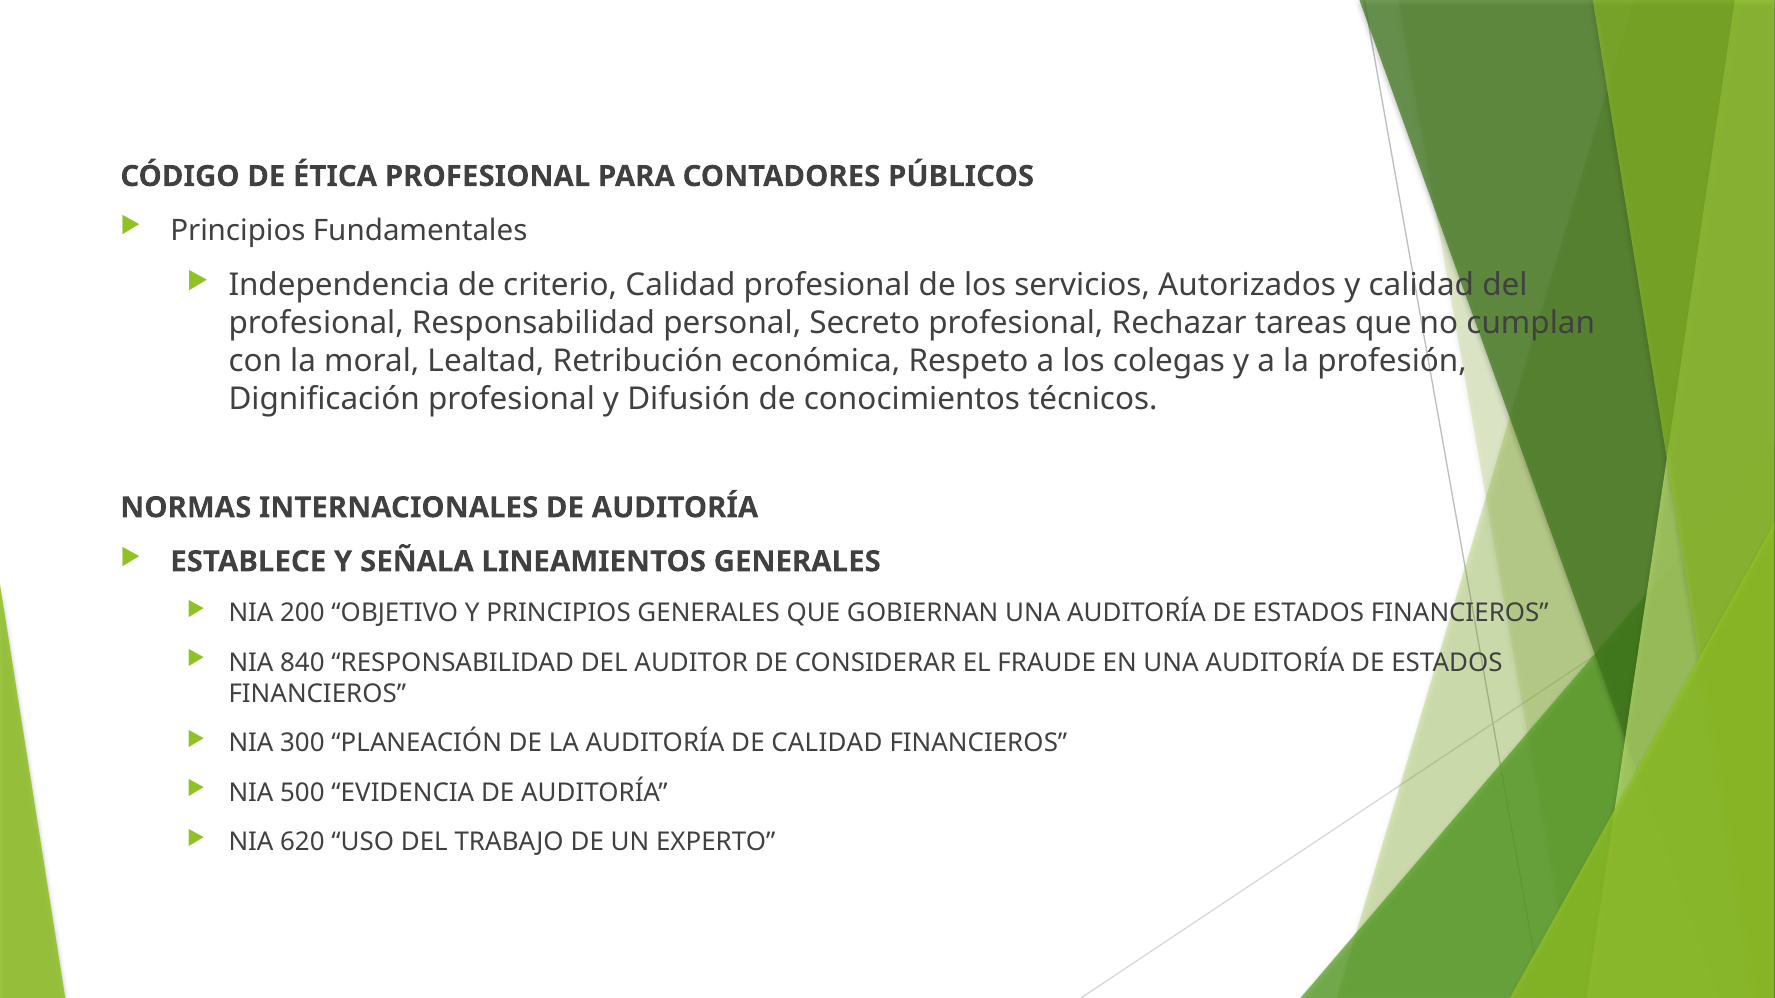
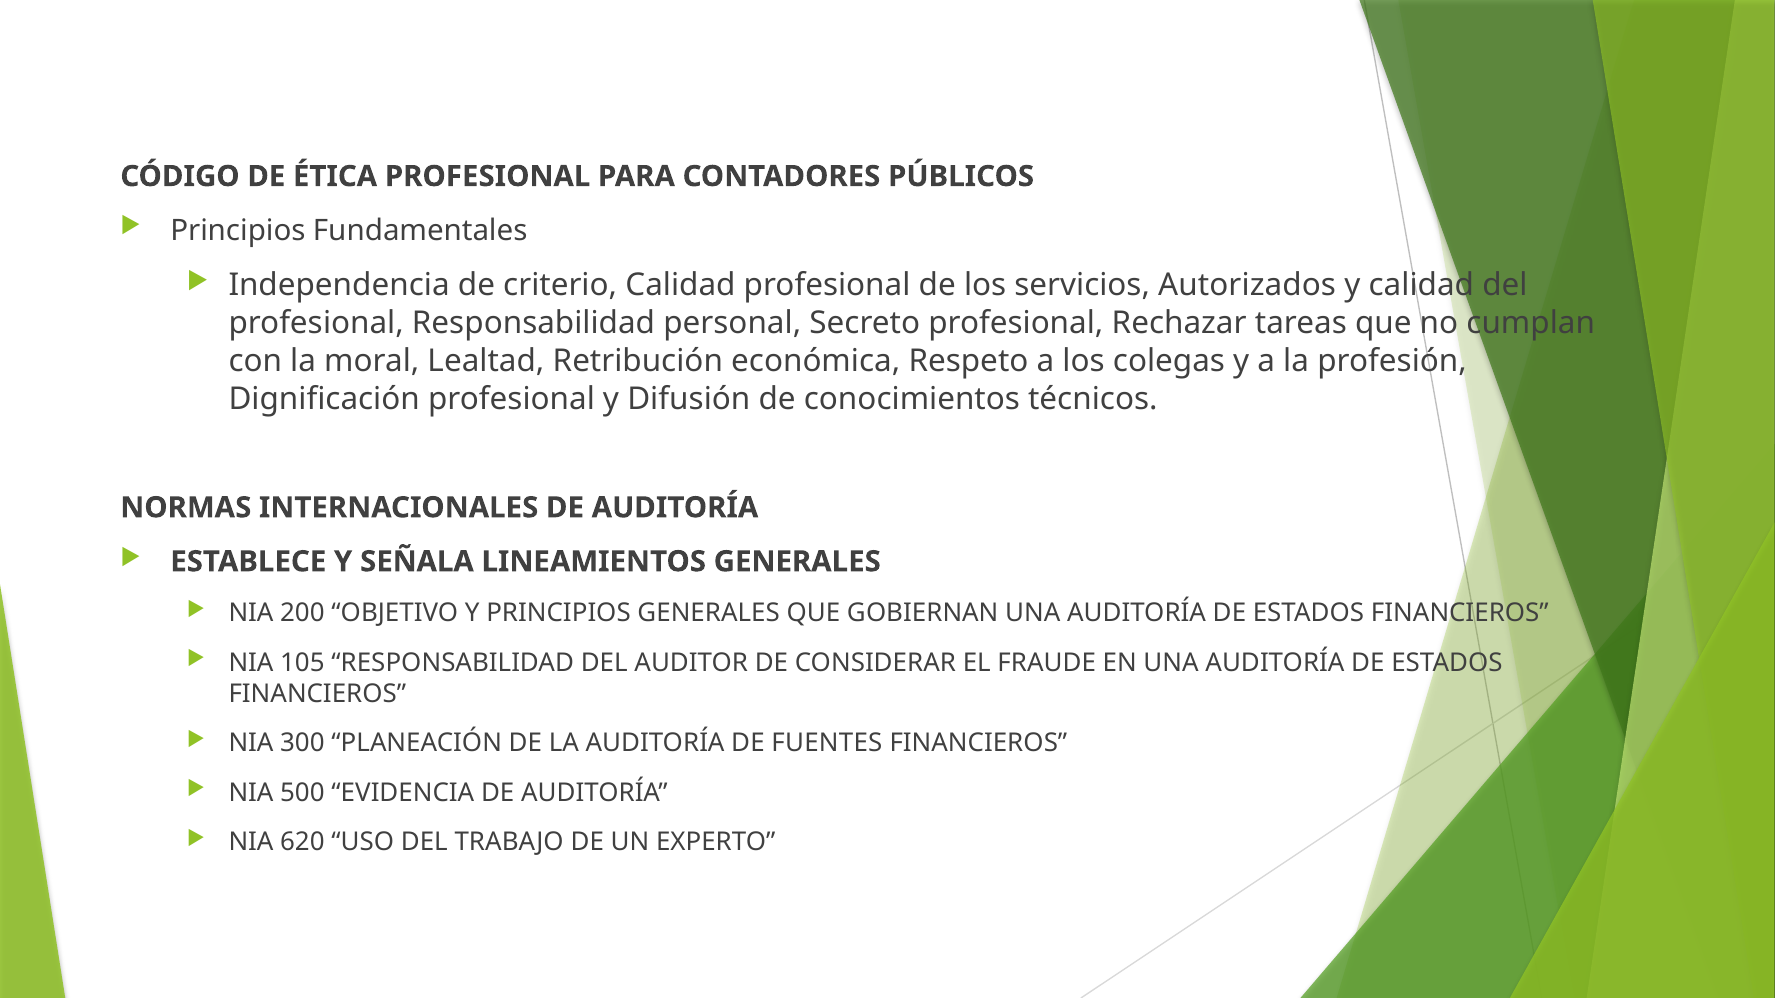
840: 840 -> 105 (302, 663)
DE CALIDAD: CALIDAD -> FUENTES (827, 744)
